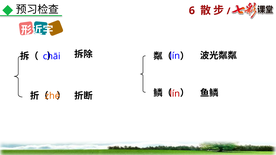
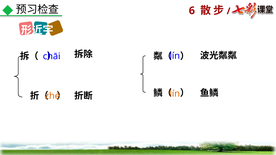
lín colour: red -> orange (175, 94)
